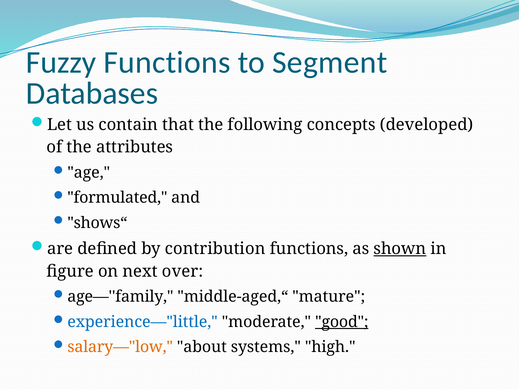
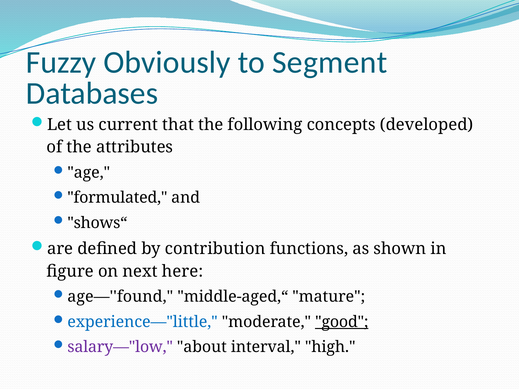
Fuzzy Functions: Functions -> Obviously (167, 63)
contain: contain -> current (128, 125)
shown underline: present -> none (400, 249)
over: over -> here (183, 271)
age—''family: age—''family -> age—''found (120, 297)
salary—"low colour: orange -> purple (120, 347)
systems: systems -> interval (266, 347)
